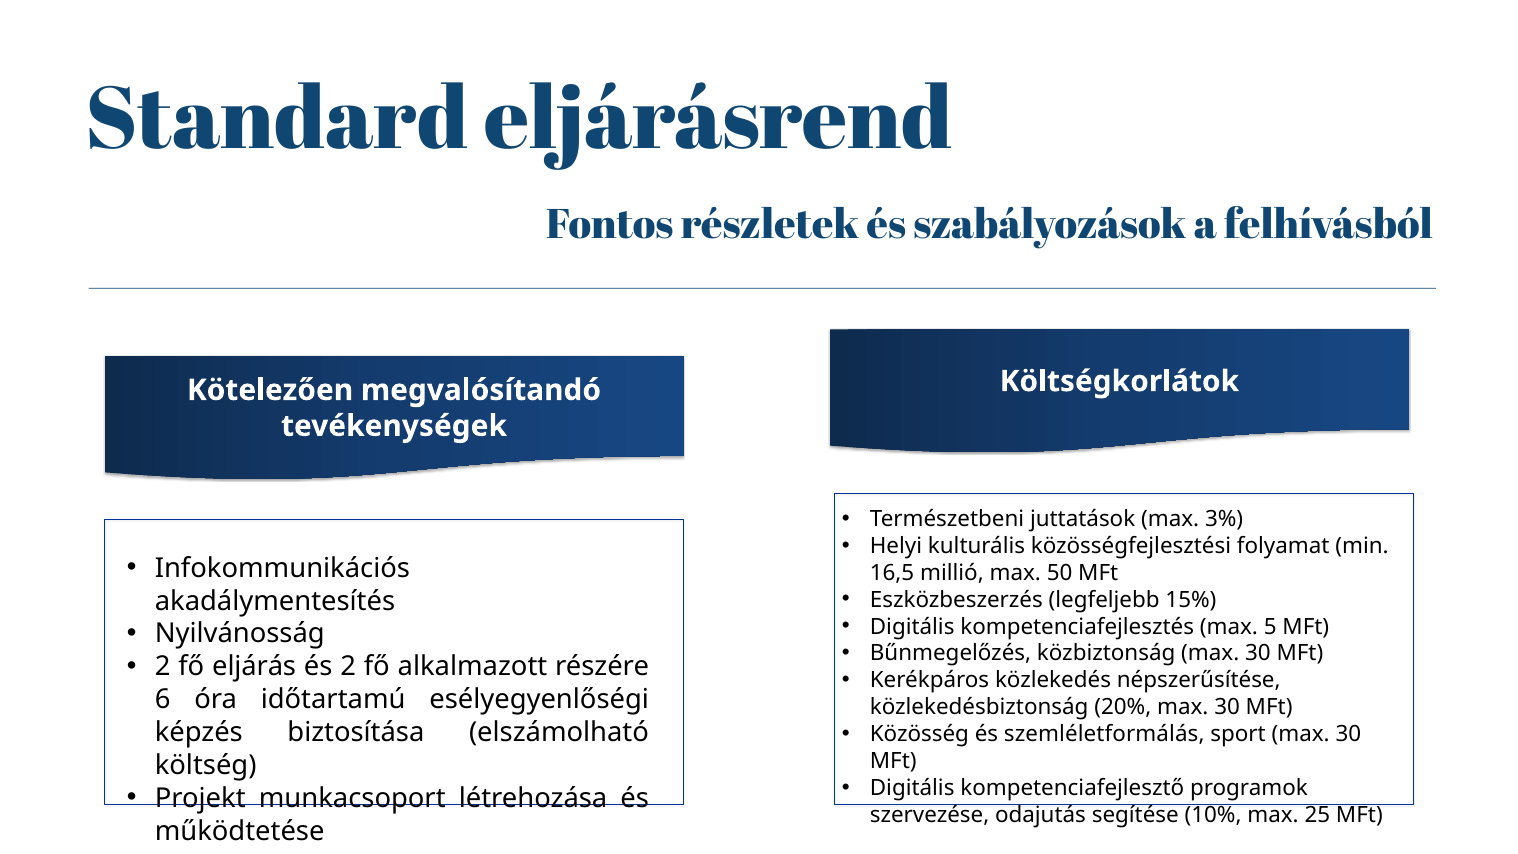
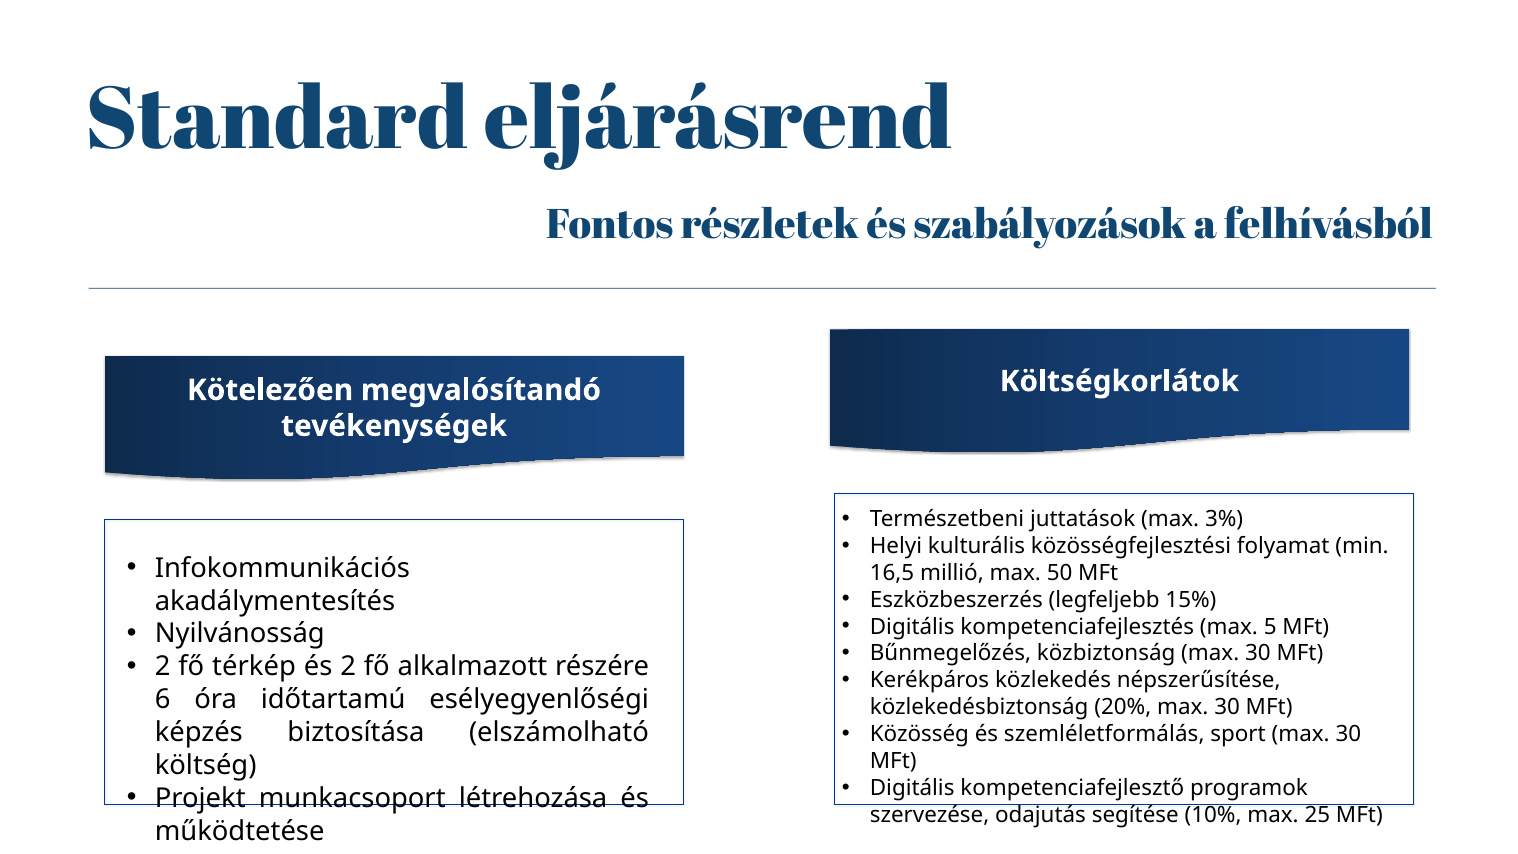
eljárás: eljárás -> térkép (254, 667)
